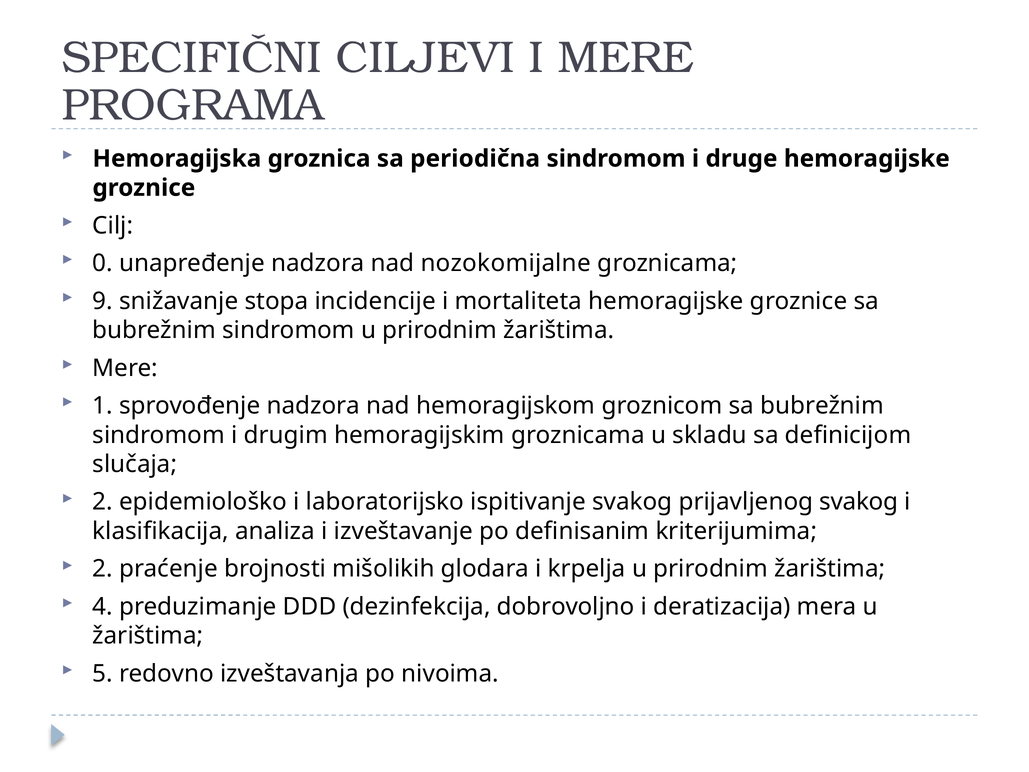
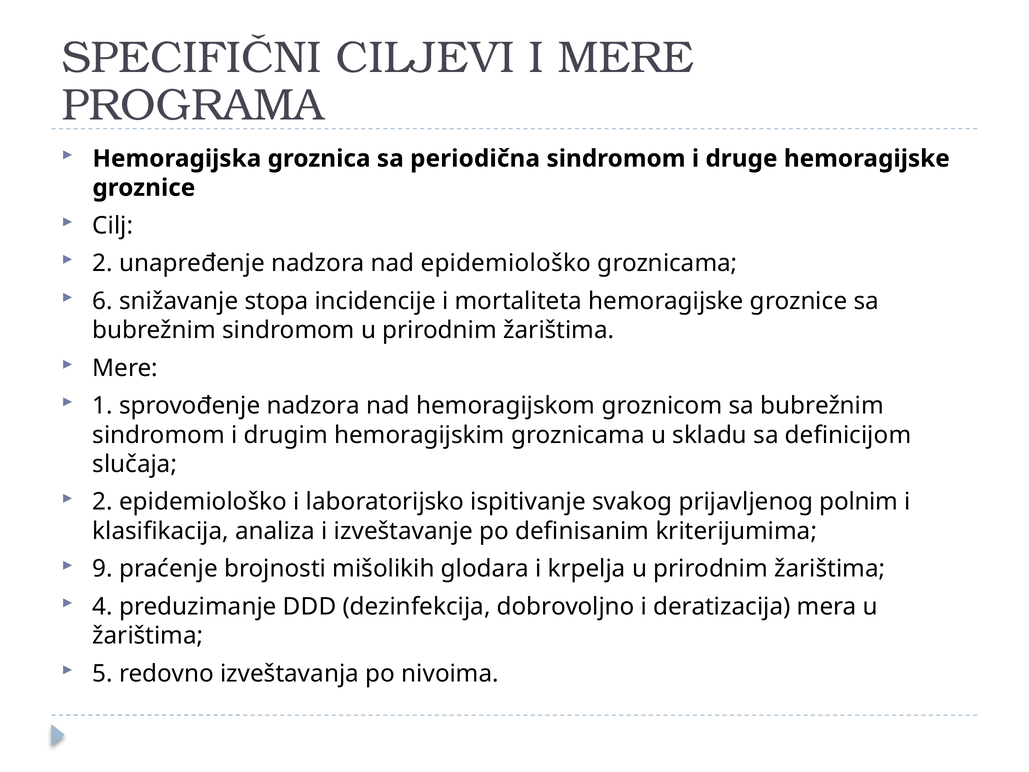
0: 0 -> 2 (103, 263)
nad nozokomijalne: nozokomijalne -> epidemiološko (506, 263)
9: 9 -> 6 (103, 301)
prijavljenog svakog: svakog -> polnim (859, 502)
2: 2 -> 9 (103, 569)
